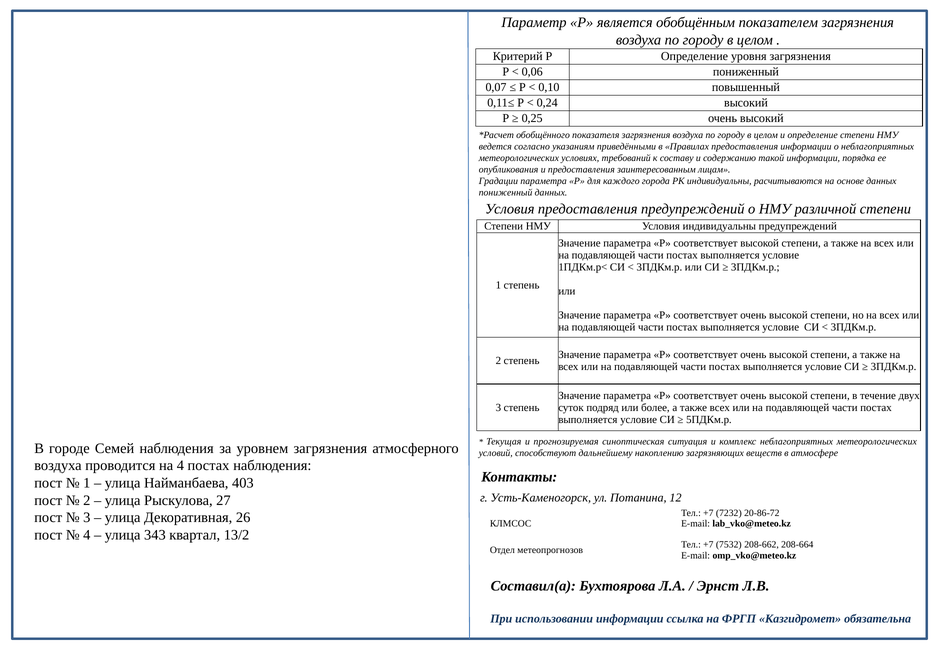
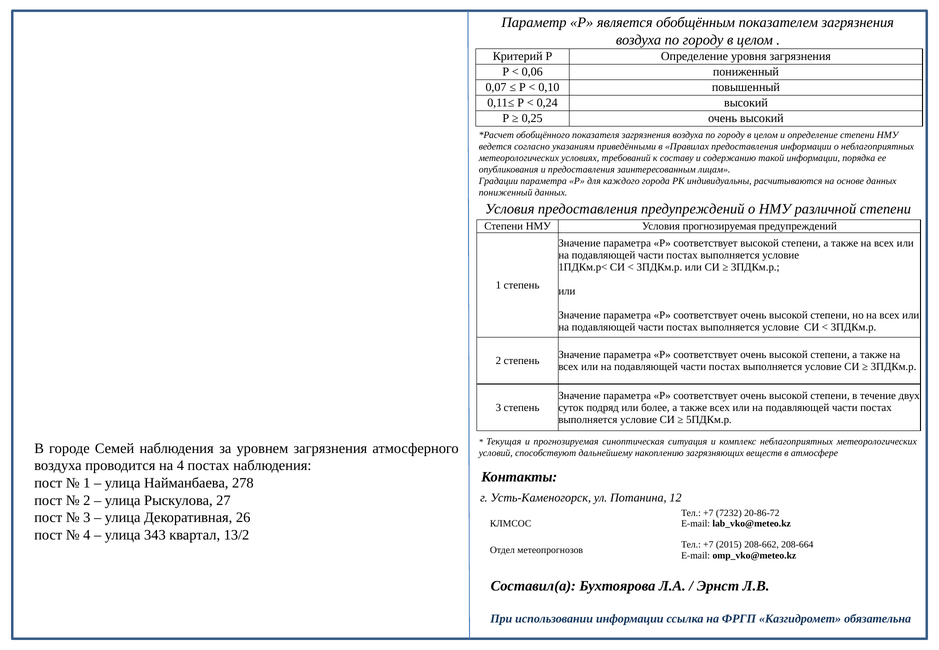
Условия индивидуальны: индивидуальны -> прогнозируемая (719, 226)
403: 403 -> 278 (243, 483)
7532: 7532 -> 2015 (729, 545)
